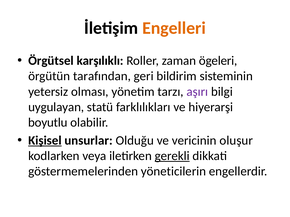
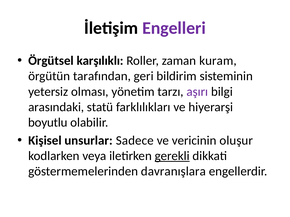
Engelleri colour: orange -> purple (174, 28)
ögeleri: ögeleri -> kuram (218, 61)
uygulayan: uygulayan -> arasındaki (56, 107)
Kişisel underline: present -> none (45, 141)
Olduğu: Olduğu -> Sadece (135, 141)
yöneticilerin: yöneticilerin -> davranışlara (173, 172)
